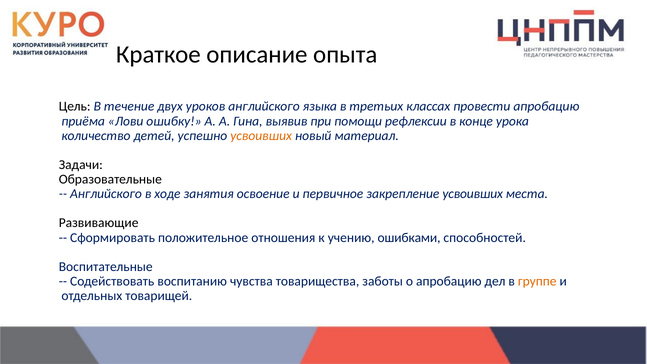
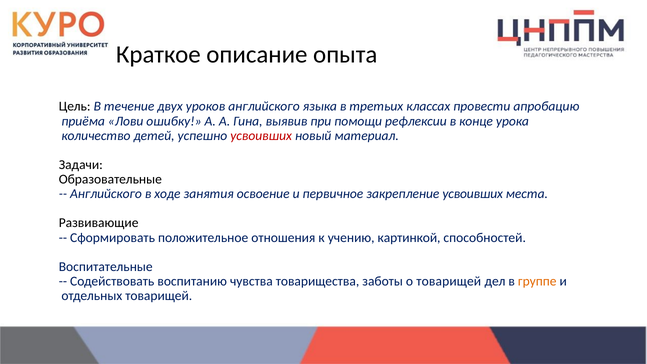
усвоивших colour: orange -> red (261, 136)
ошибками: ошибками -> картинкой (409, 238)
о апробацию: апробацию -> товарищей (449, 281)
